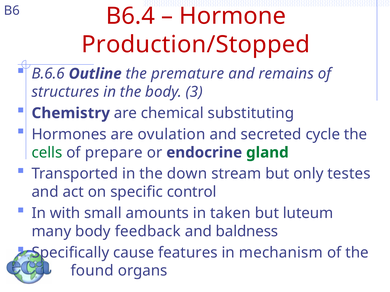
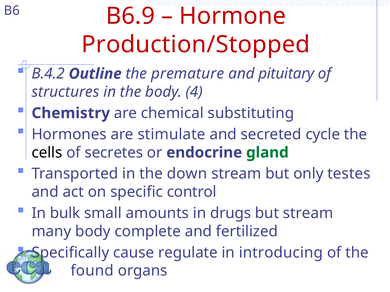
B6.4: B6.4 -> B6.9 (130, 16)
B.6.6: B.6.6 -> B.4.2 (48, 74)
remains: remains -> pituitary (286, 74)
3: 3 -> 4 (194, 92)
ovulation: ovulation -> stimulate (171, 135)
cells colour: green -> black (47, 153)
prepare: prepare -> secretes (114, 153)
with: with -> bulk (65, 214)
taken: taken -> drugs (231, 214)
but luteum: luteum -> stream (308, 214)
feedback: feedback -> complete (148, 232)
baldness: baldness -> fertilized (247, 232)
features: features -> regulate (188, 253)
mechanism: mechanism -> introducing (281, 253)
